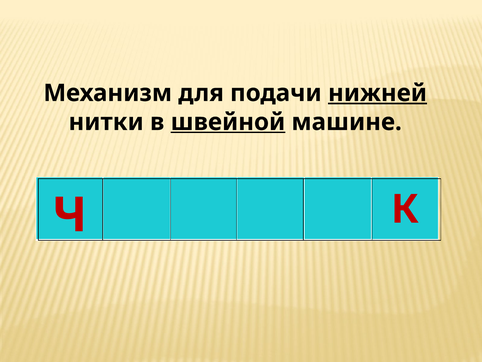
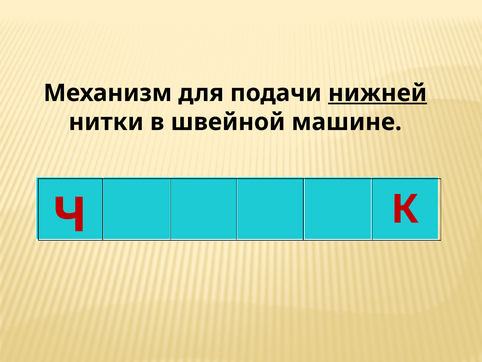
швейной underline: present -> none (228, 122)
